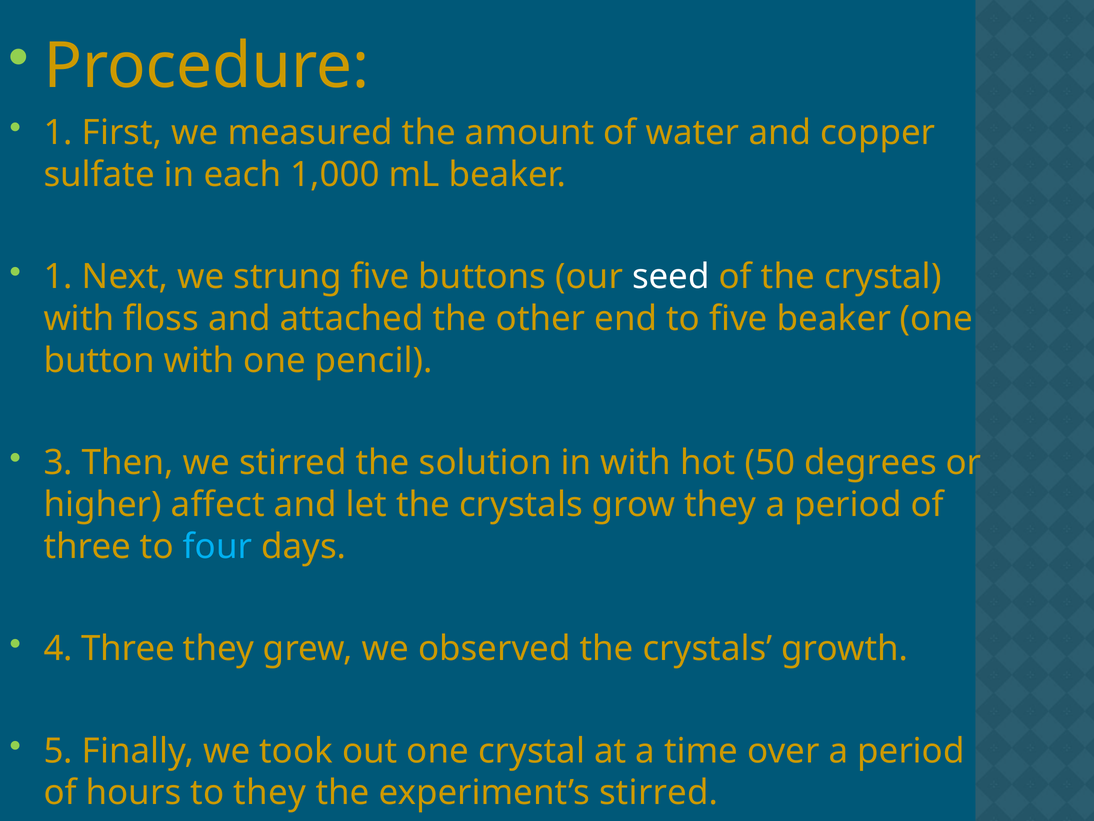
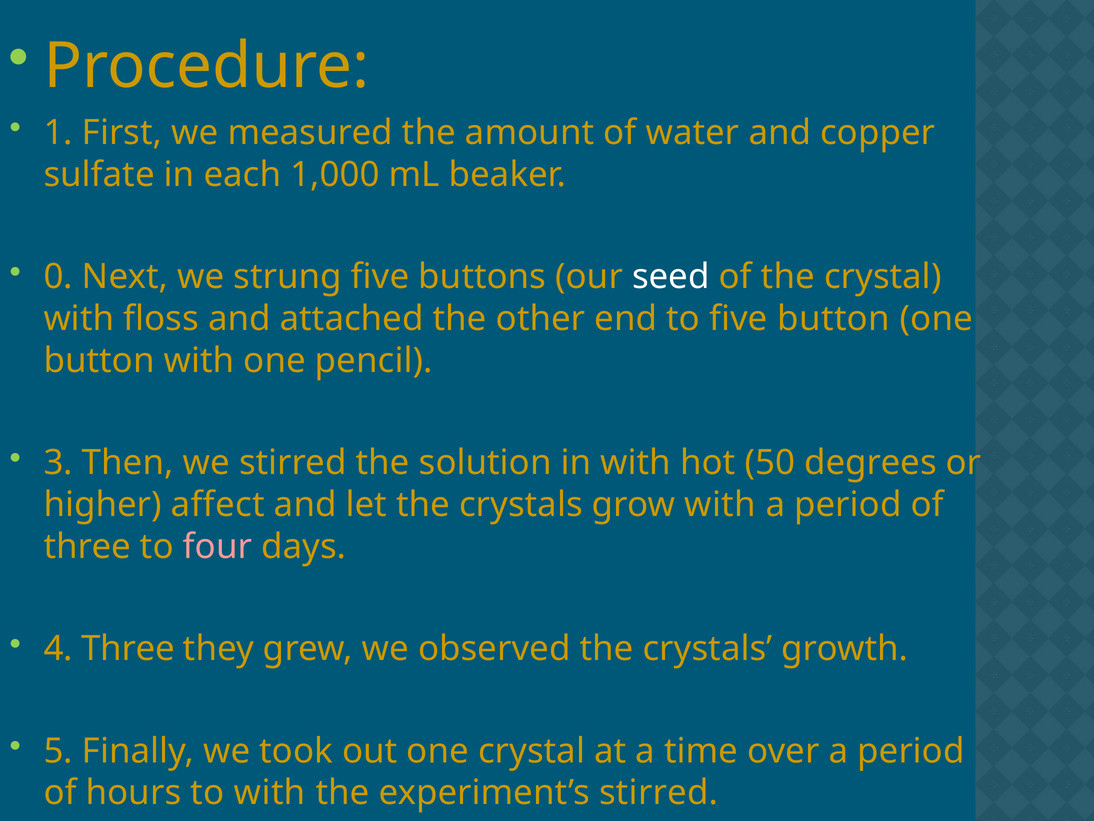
1: 1 -> 0 (58, 277)
five beaker: beaker -> button (834, 319)
grow they: they -> with (720, 505)
four colour: light blue -> pink (217, 546)
to they: they -> with (270, 792)
